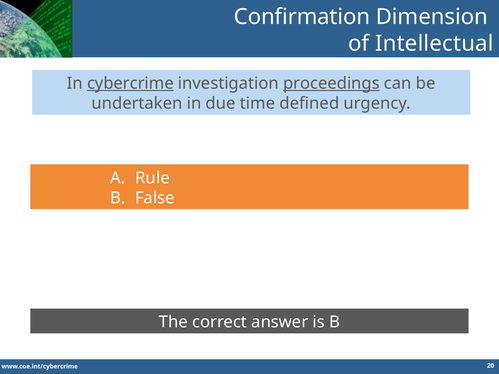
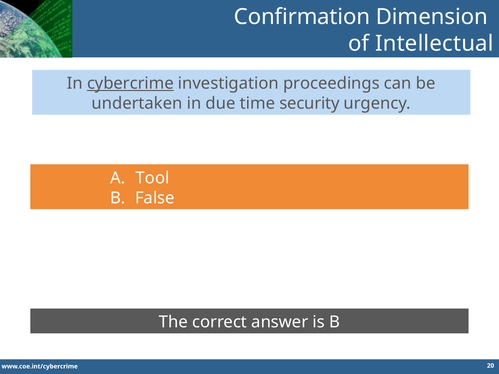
proceedings underline: present -> none (331, 84)
defined: defined -> security (309, 104)
Rule: Rule -> Tool (152, 178)
